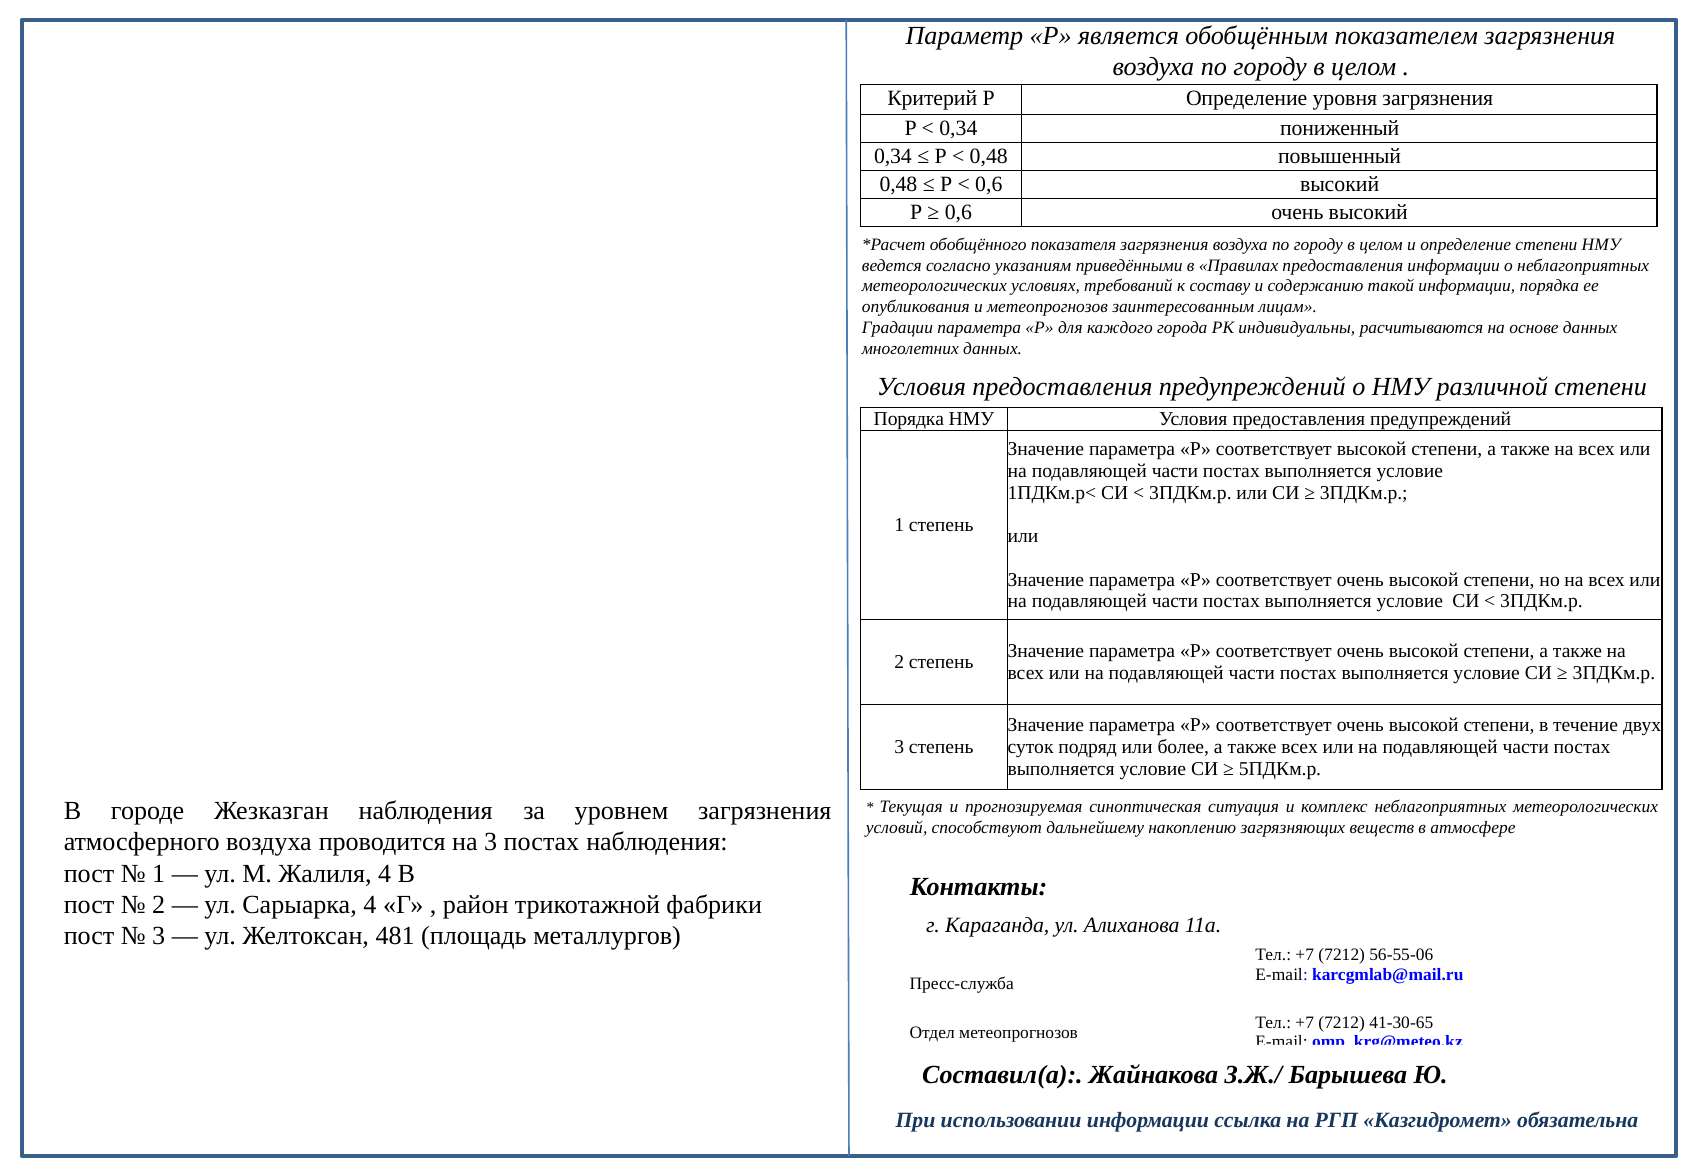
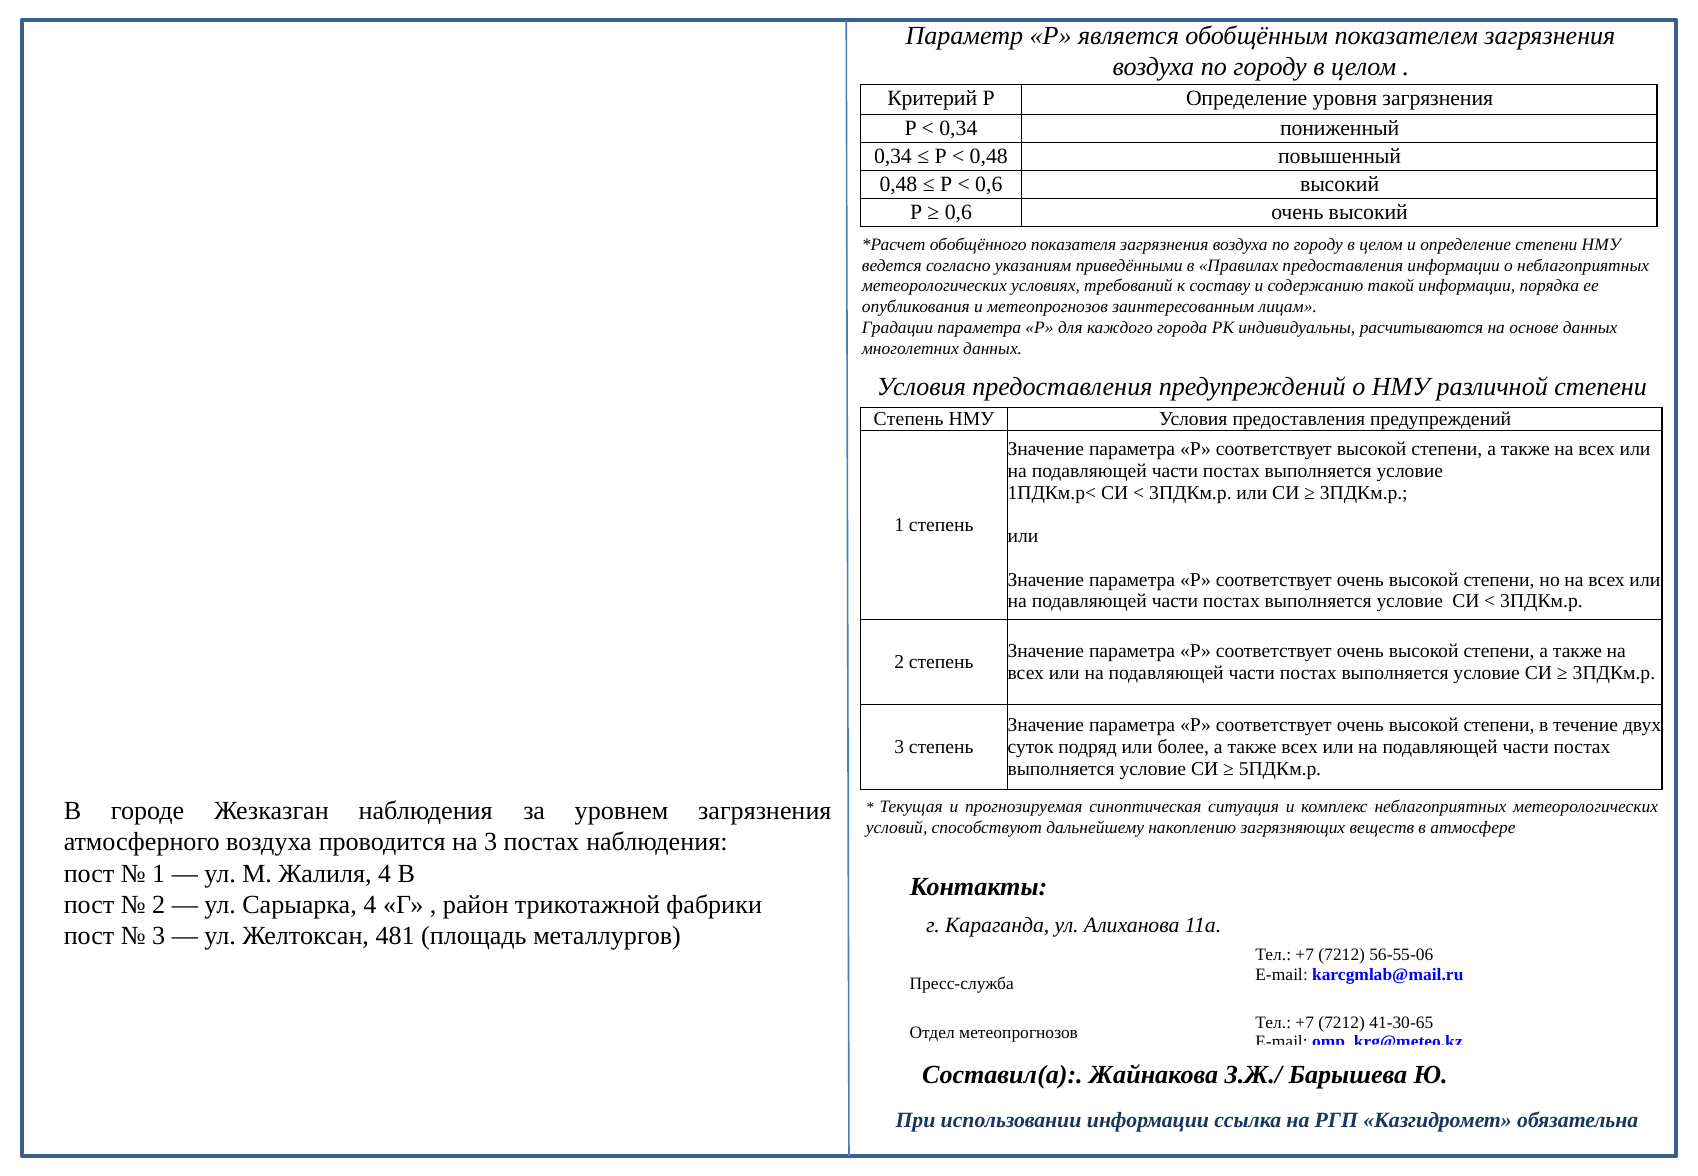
Порядка: Порядка -> Степень (909, 419)
